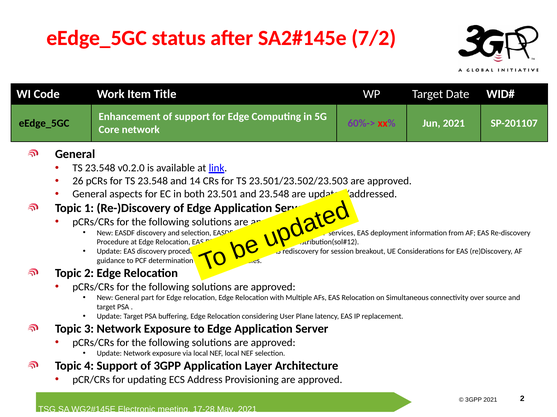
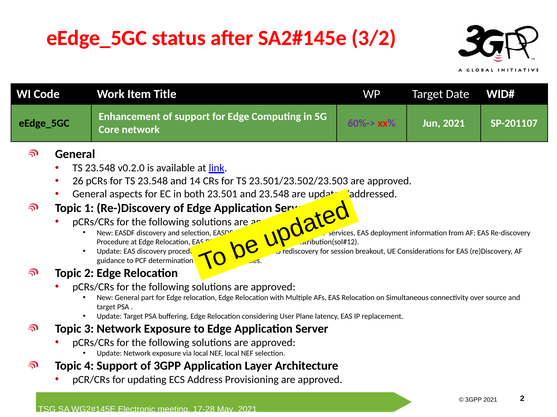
7/2: 7/2 -> 3/2 (374, 38)
